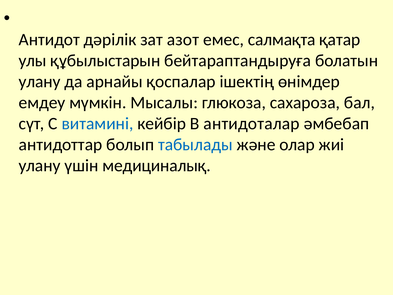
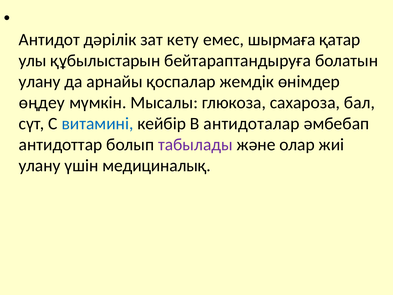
азот: азот -> кету (183, 40)
салмақта: салмақта -> шырмаға (282, 40)
ішектің: ішектің -> жемдік (247, 82)
емдеу: емдеу -> өңдеу (42, 103)
табылады colour: blue -> purple (195, 144)
